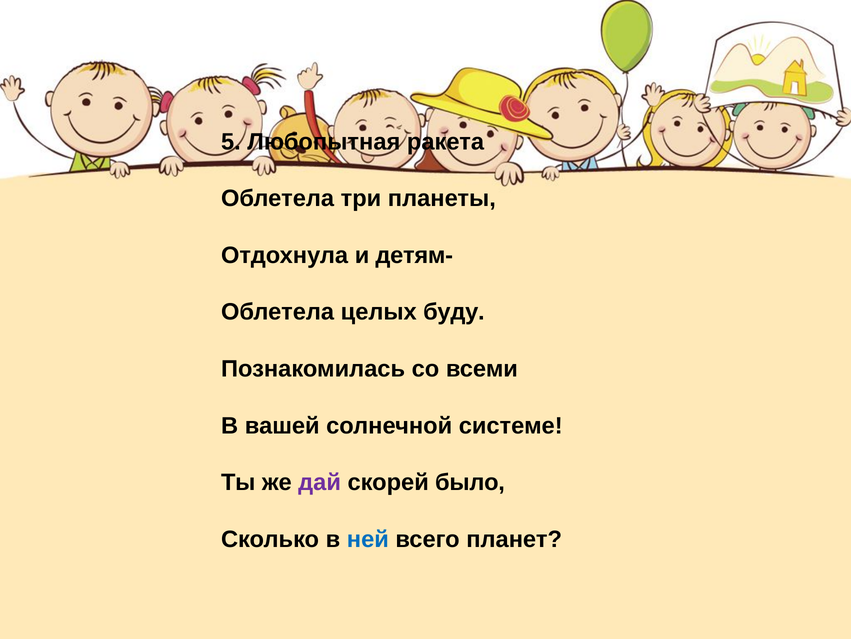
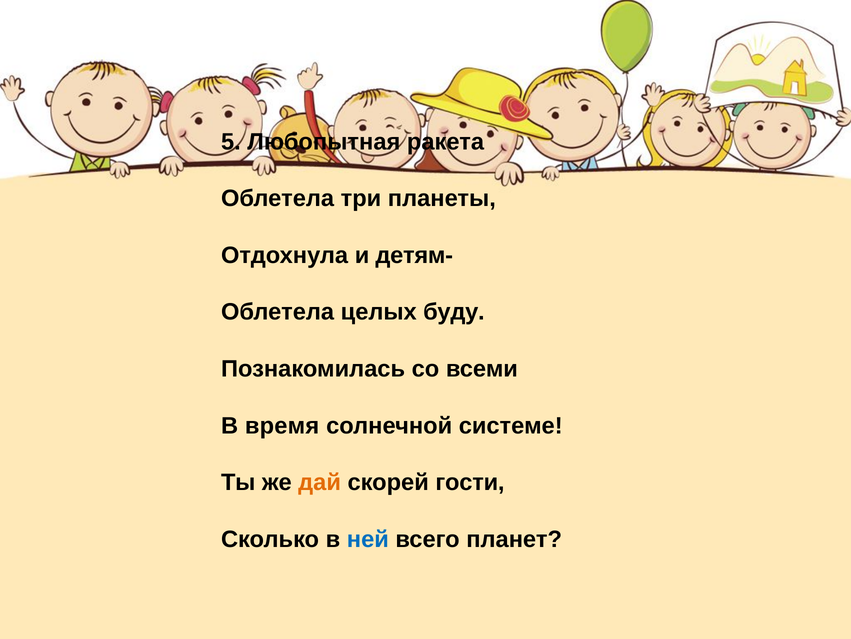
вашей: вашей -> время (282, 425)
дай colour: purple -> orange (320, 482)
было: было -> гости (470, 482)
